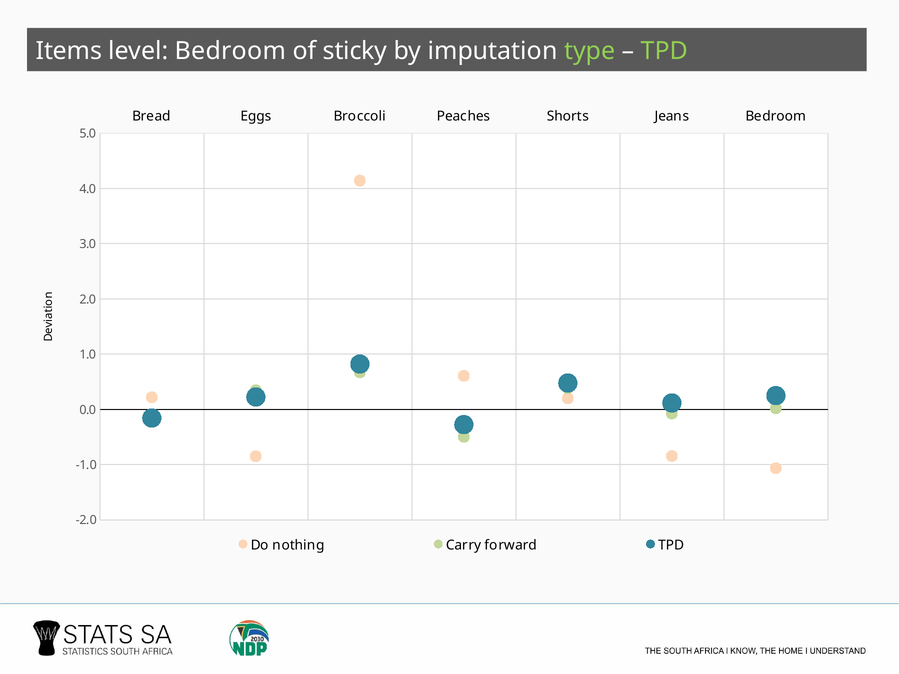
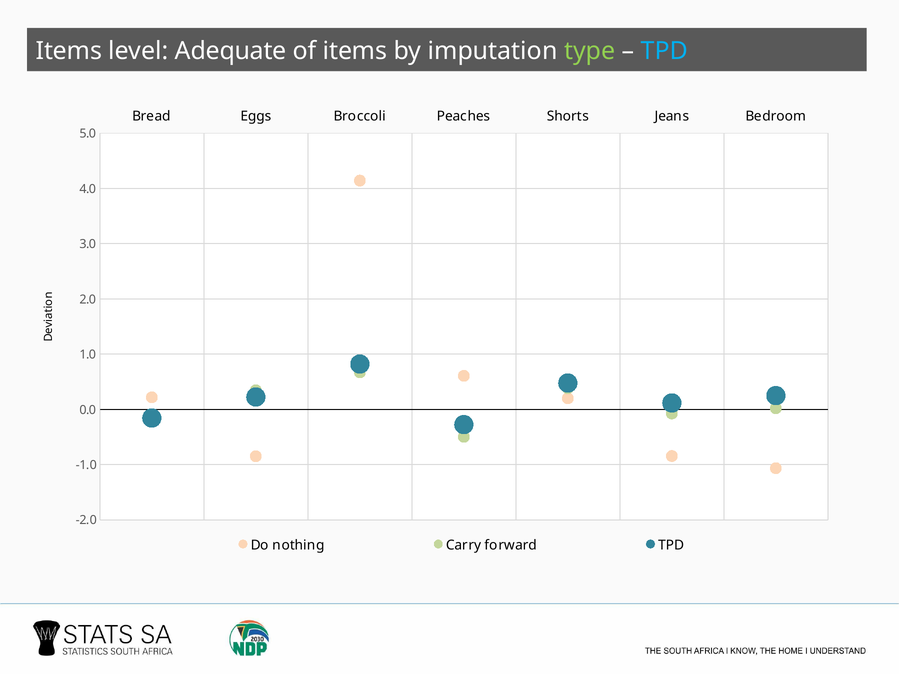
level Bedroom: Bedroom -> Adequate (231, 51)
of sticky: sticky -> items (355, 51)
TPD colour: light green -> light blue (665, 51)
